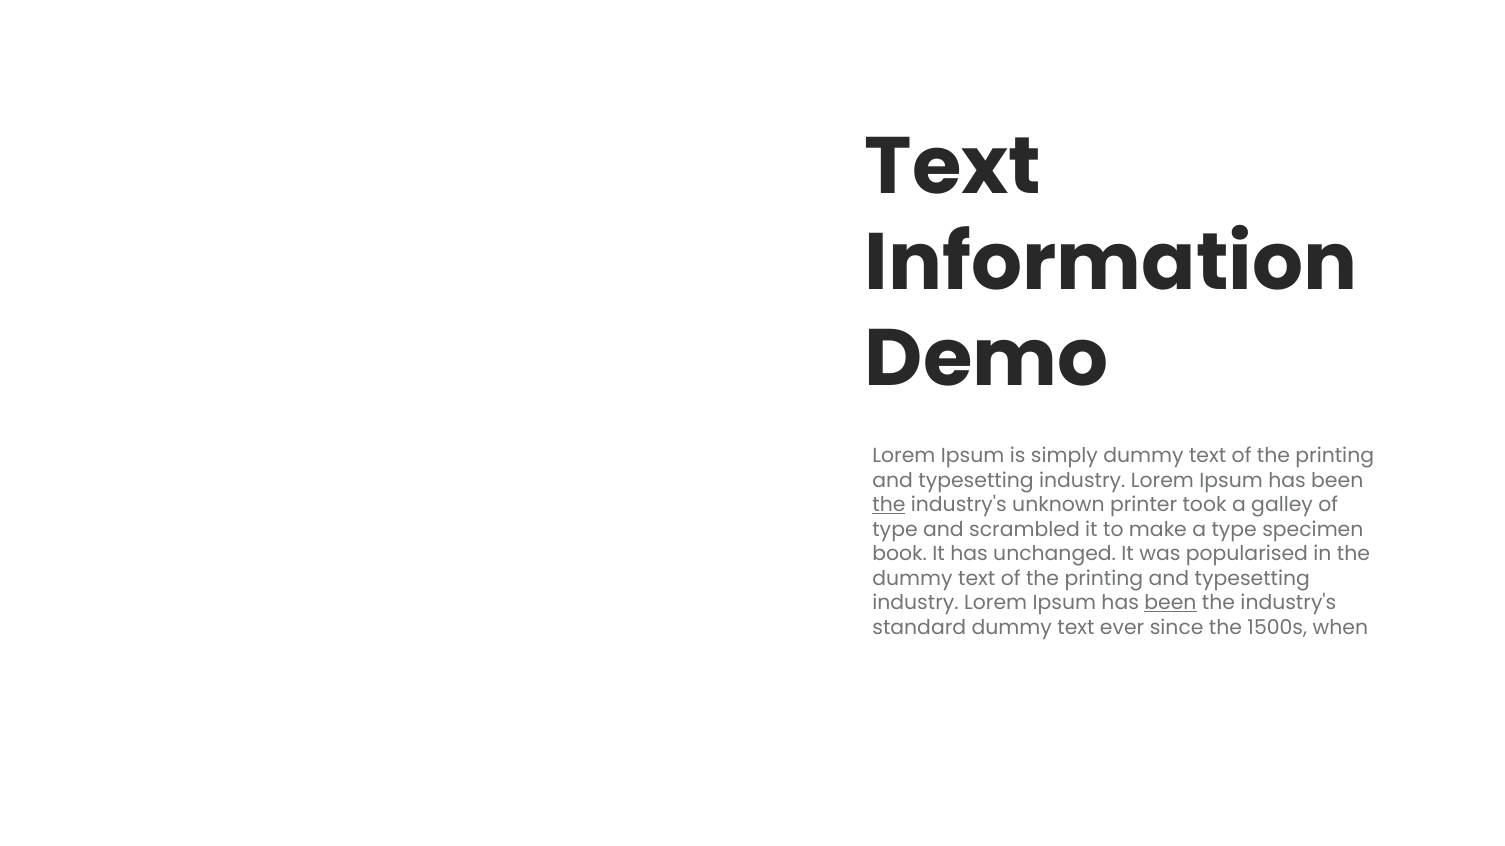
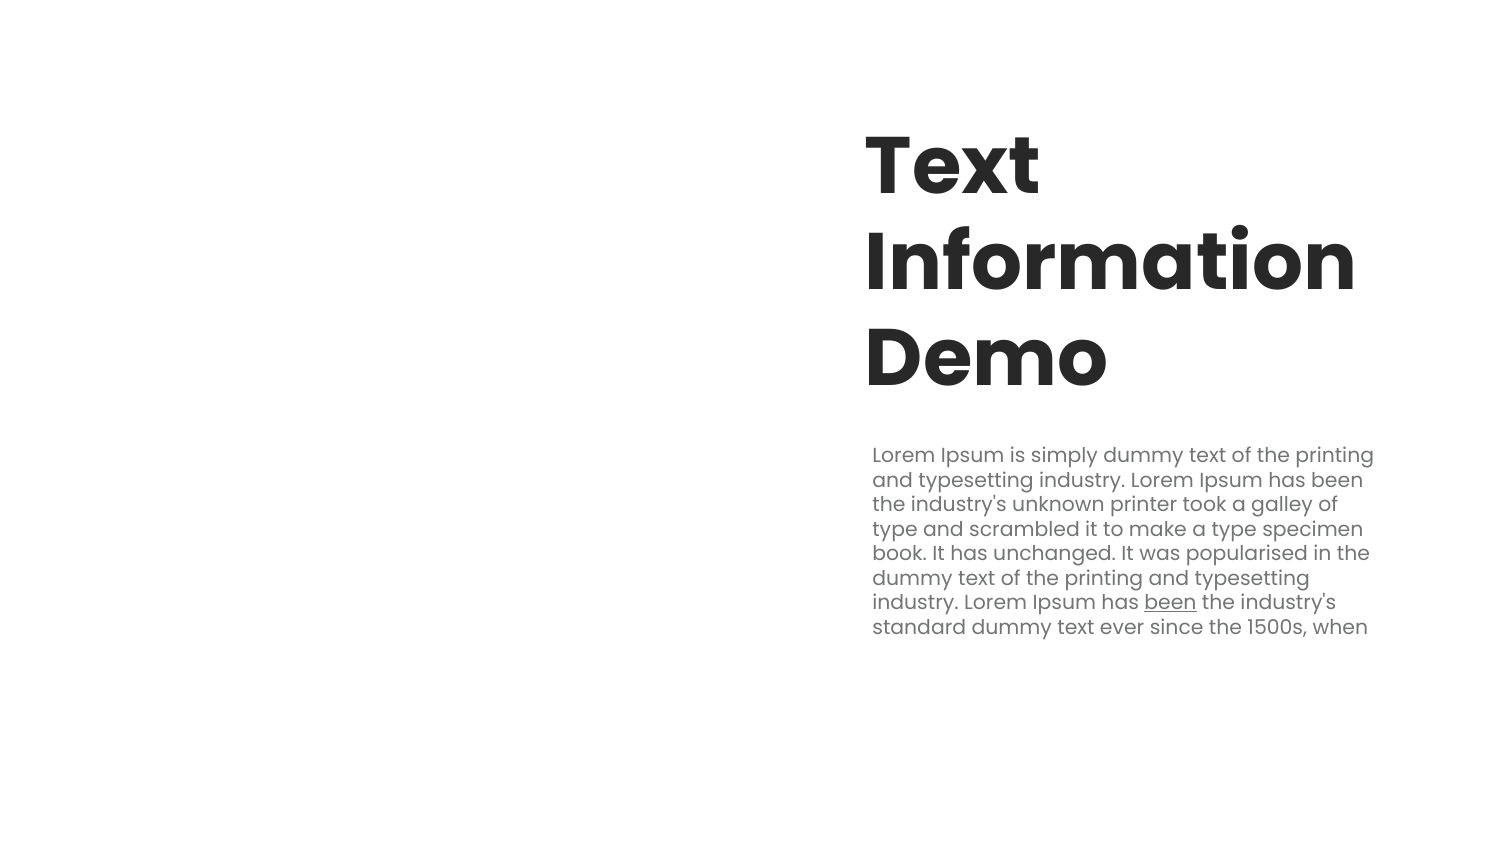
the underline: present -> none (889, 505)
